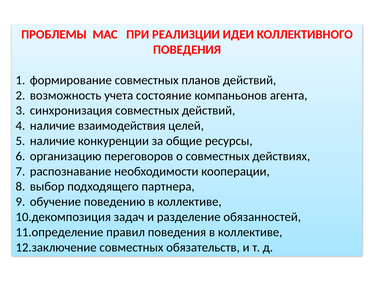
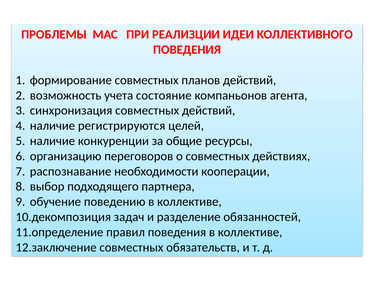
взаимодействия: взаимодействия -> регистрируются (122, 126)
